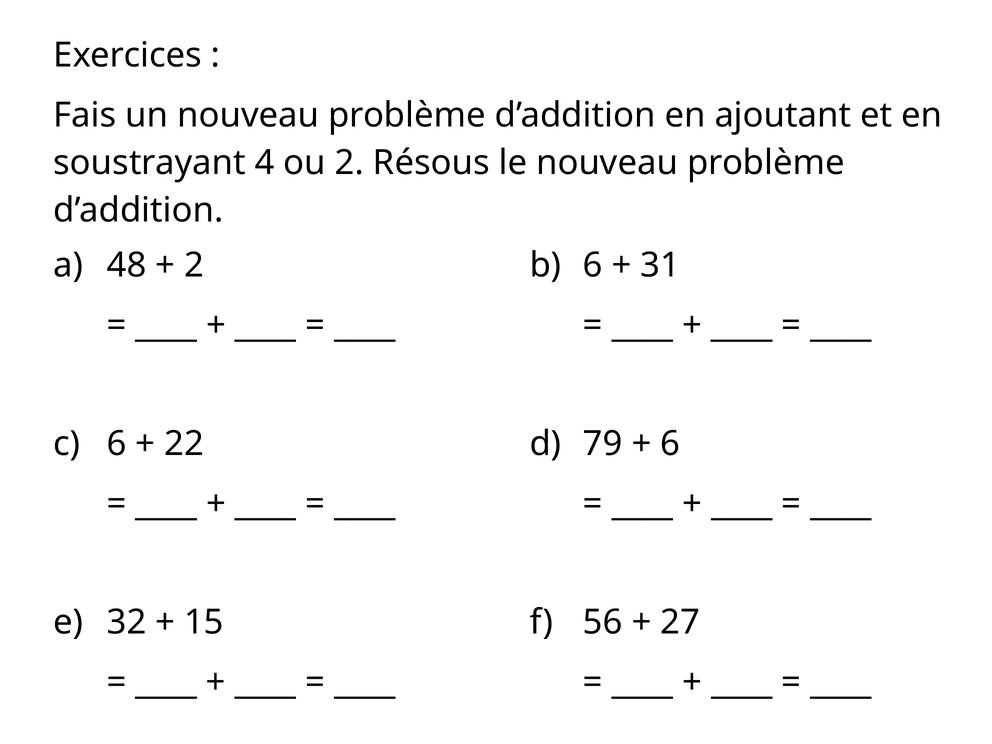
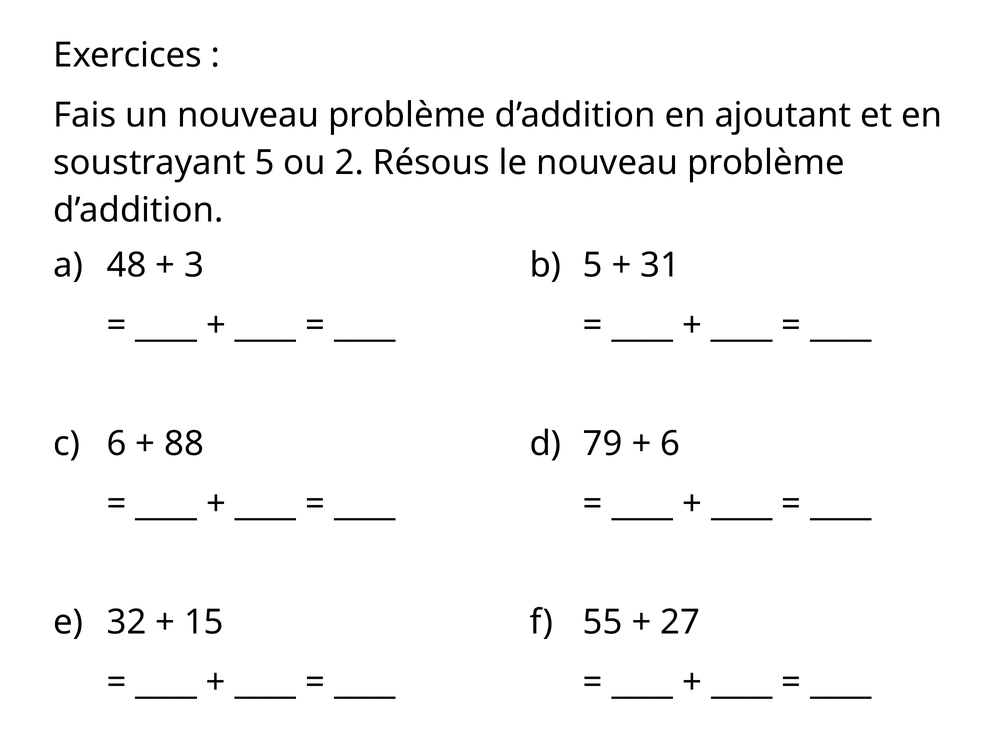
soustrayant 4: 4 -> 5 (265, 163)
2: 2 -> 3 (194, 265)
b 6: 6 -> 5 (593, 265)
22: 22 -> 88 (184, 444)
56: 56 -> 55 (603, 623)
